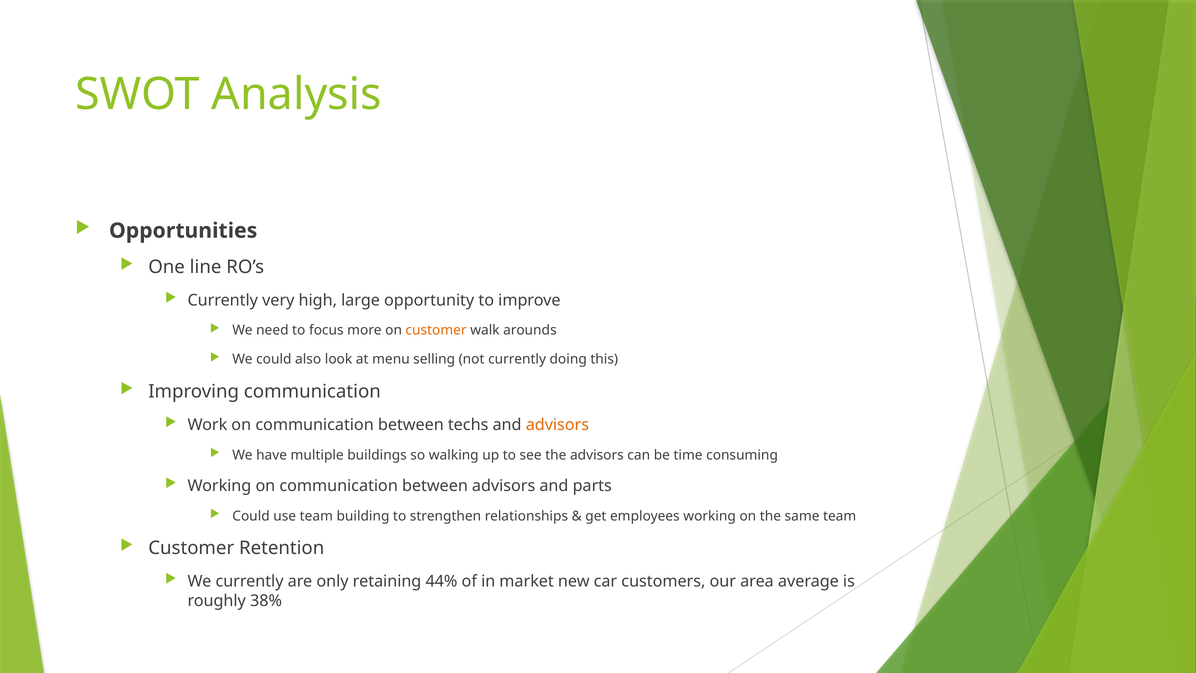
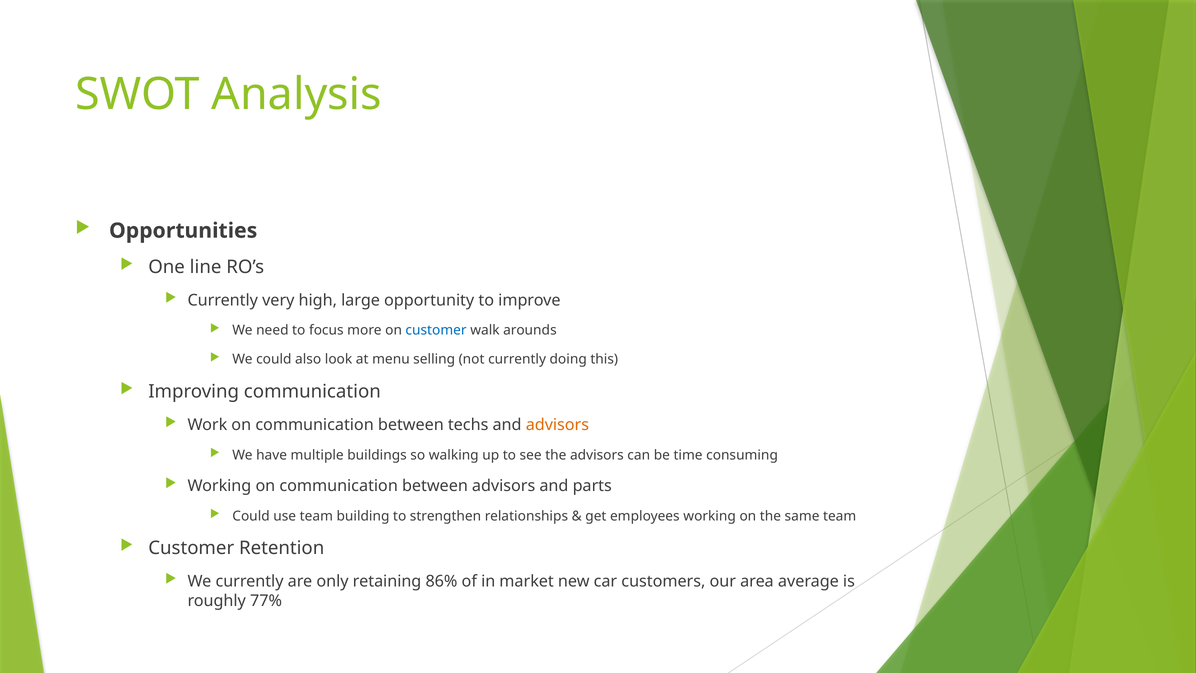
customer colour: orange -> blue (436, 330)
44%: 44% -> 86% (441, 581)
38%: 38% -> 77% (266, 601)
